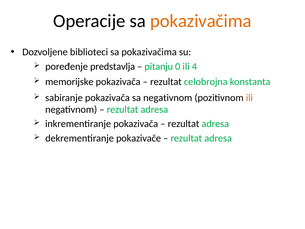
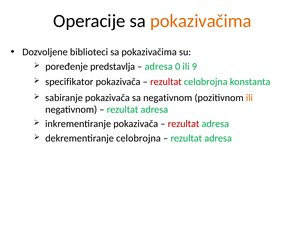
pitanju: pitanju -> adresa (159, 67)
4: 4 -> 9 (194, 67)
memorijske: memorijske -> specifikator (69, 82)
rezultat colour: black -> red (166, 82)
rezultat colour: black -> red (184, 124)
dekrementiranje pokazivače: pokazivače -> celobrojna (138, 138)
